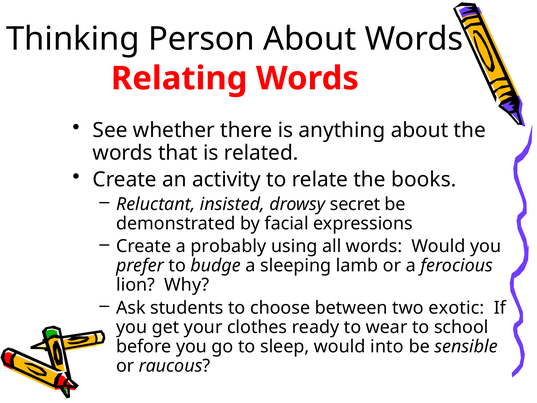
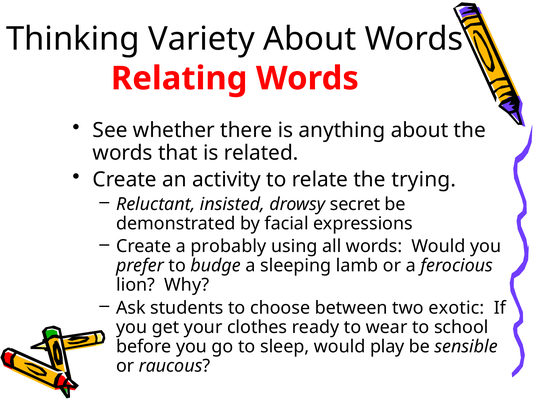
Person: Person -> Variety (201, 39)
books: books -> trying (424, 179)
into: into -> play (387, 346)
